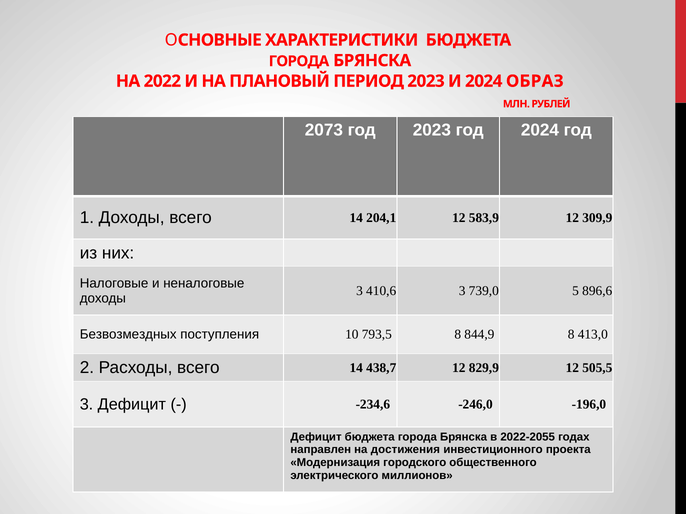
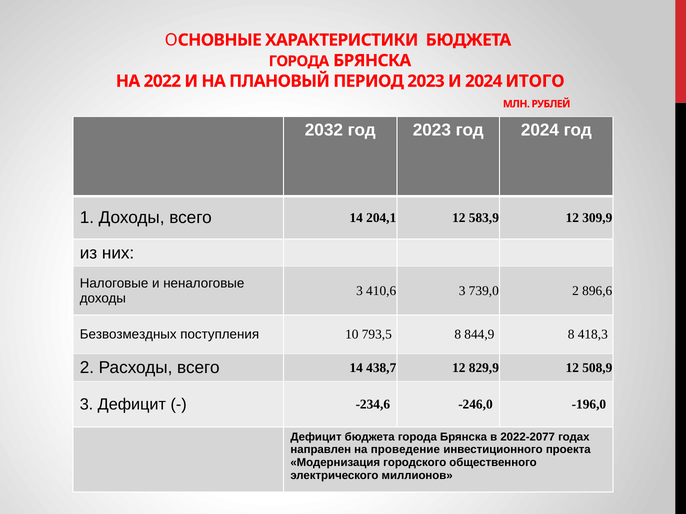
ОБРАЗ: ОБРАЗ -> ИТОГО (535, 81)
2073: 2073 -> 2032 (324, 130)
739,0 5: 5 -> 2 (576, 291)
413,0: 413,0 -> 418,3 (593, 335)
505,5: 505,5 -> 508,9 (597, 368)
2022-2055: 2022-2055 -> 2022-2077 (528, 437)
достижения: достижения -> проведение (405, 450)
